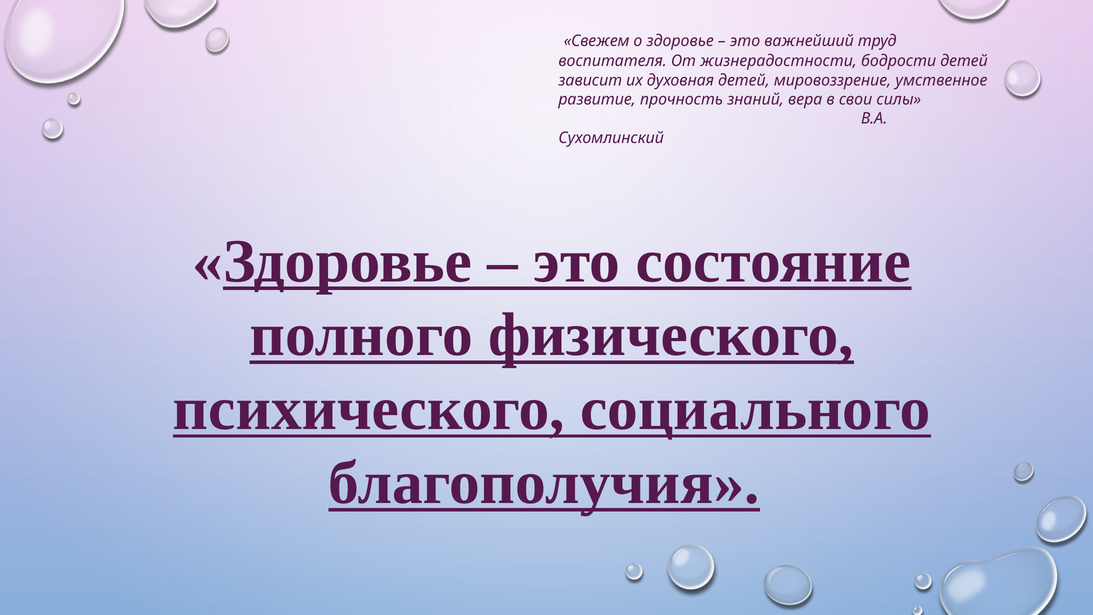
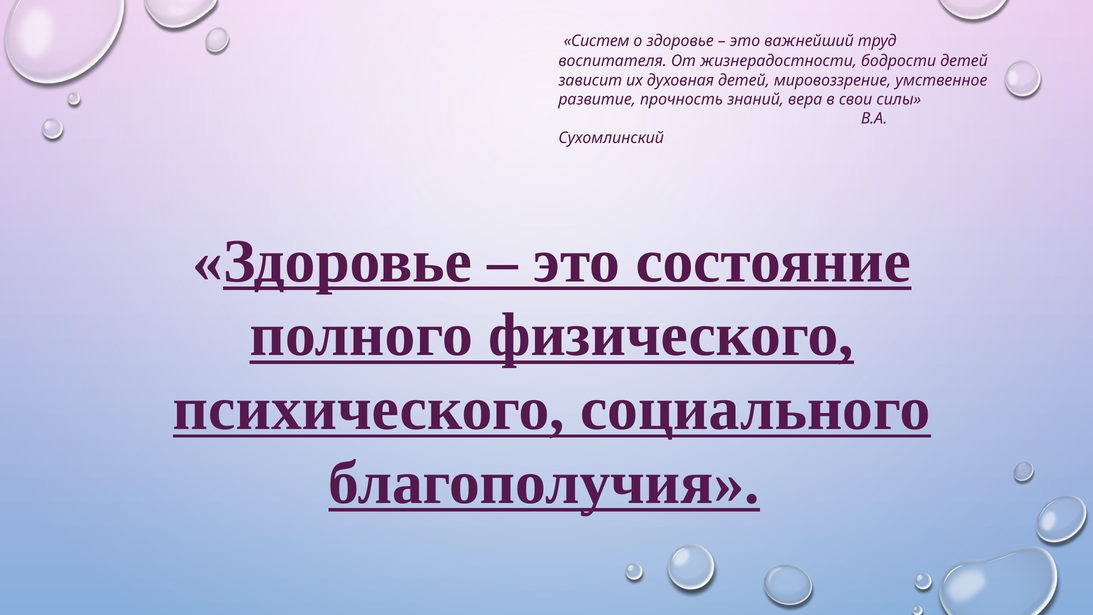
Свежем: Свежем -> Систем (597, 41)
